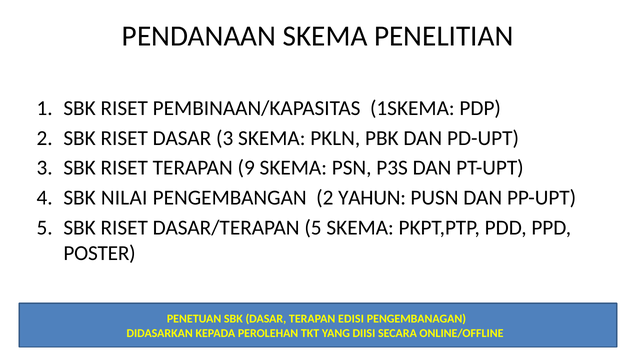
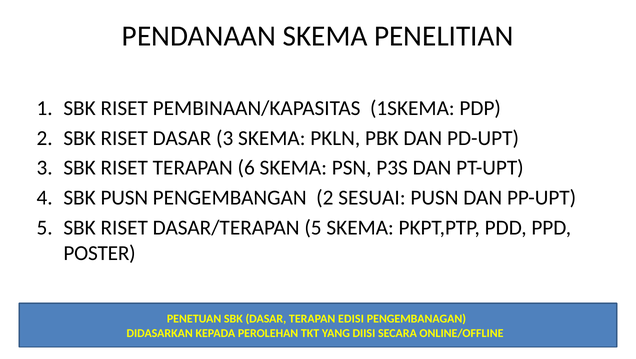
9: 9 -> 6 (246, 168)
SBK NILAI: NILAI -> PUSN (124, 198)
YAHUN: YAHUN -> SESUAI (372, 198)
